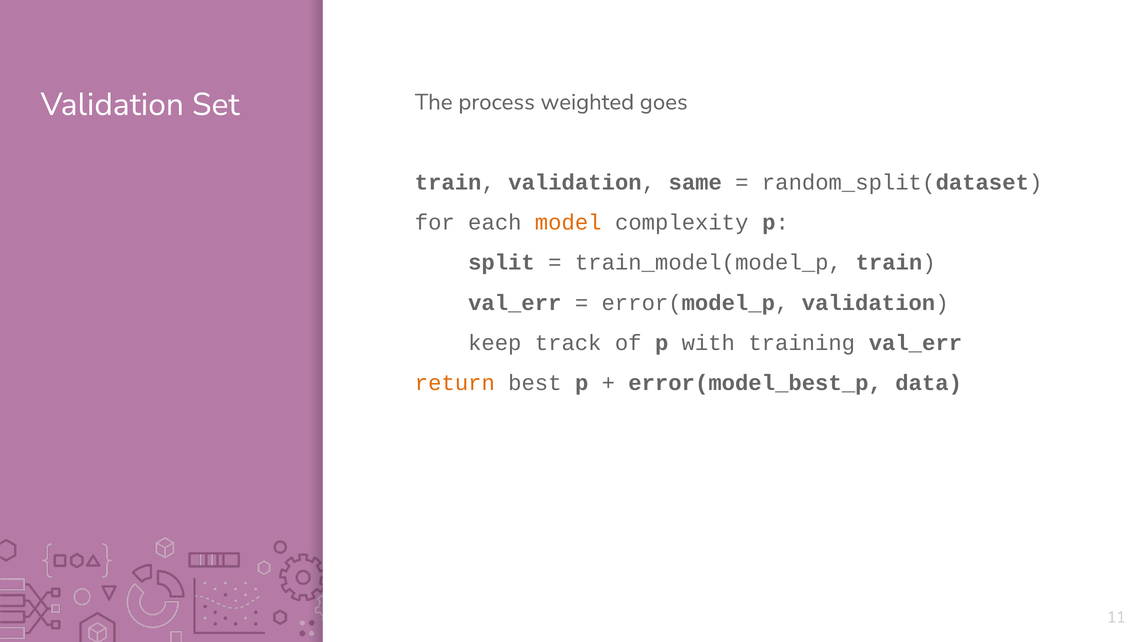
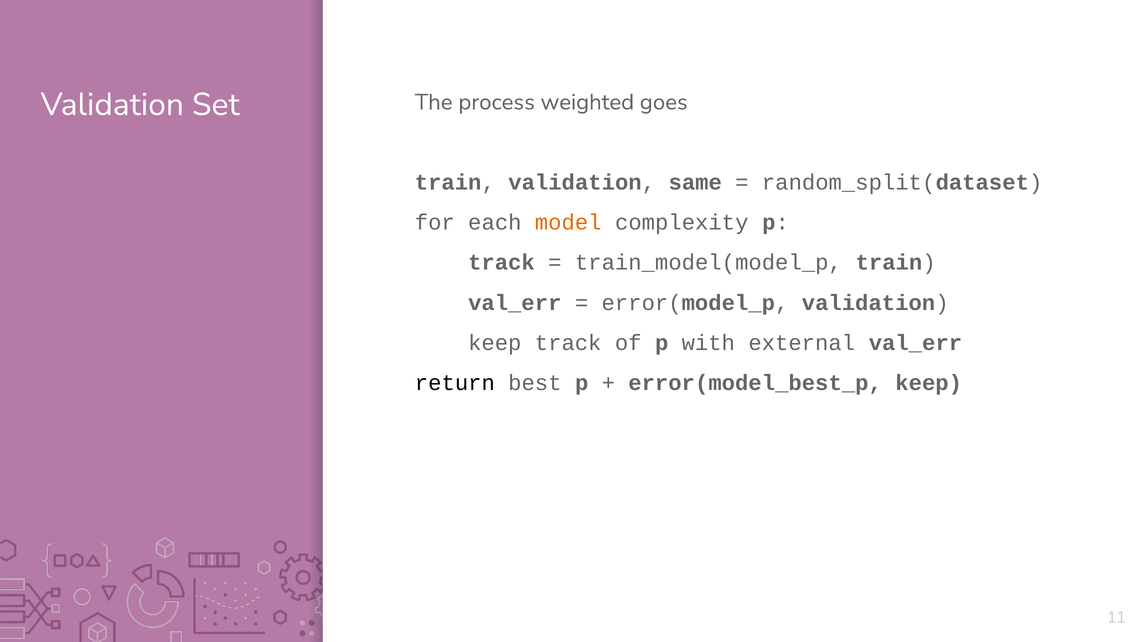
split: split -> track (501, 263)
training: training -> external (802, 343)
return colour: orange -> black (455, 383)
error(model_best_p data: data -> keep (929, 383)
